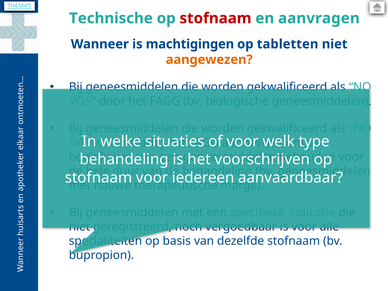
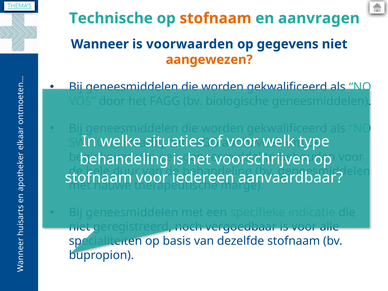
stofnaam colour: red -> orange (216, 18)
machtigingen: machtigingen -> voorwaarden (190, 44)
tabletten: tabletten -> gegevens (288, 44)
